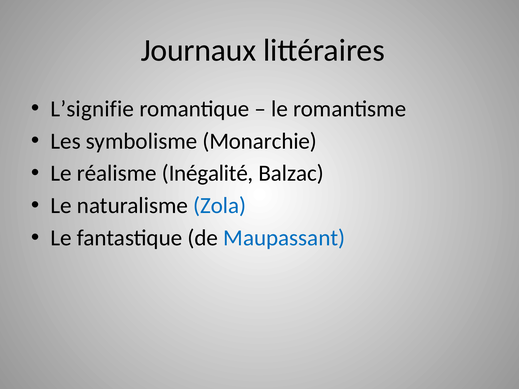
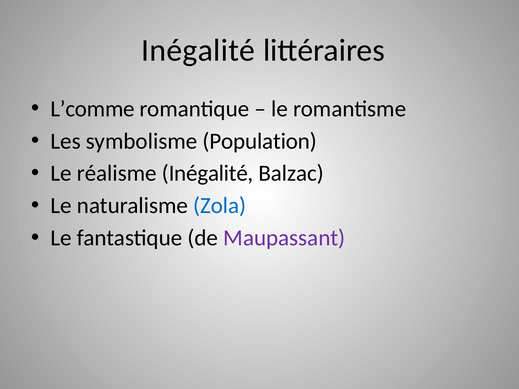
Journaux: Journaux -> Inégalité (198, 50)
L’signifie: L’signifie -> L’comme (93, 109)
Monarchie: Monarchie -> Population (260, 141)
Maupassant colour: blue -> purple (284, 238)
